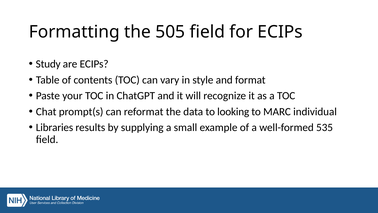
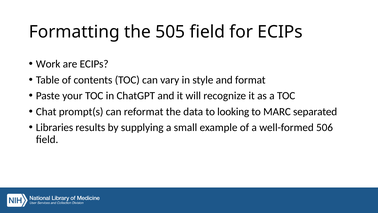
Study: Study -> Work (48, 64)
individual: individual -> separated (315, 111)
535: 535 -> 506 (325, 127)
